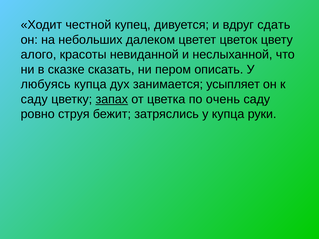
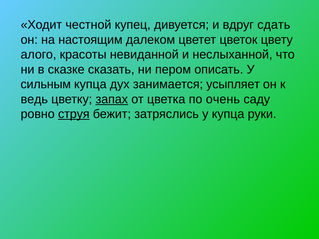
небольших: небольших -> настоящим (90, 40)
любуясь: любуясь -> сильным (46, 84)
саду: саду -> ведь (34, 99)
струя underline: none -> present (74, 114)
